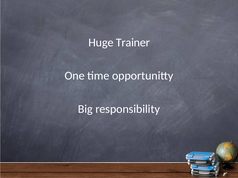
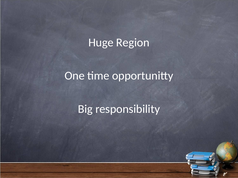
Trainer: Trainer -> Region (133, 43)
